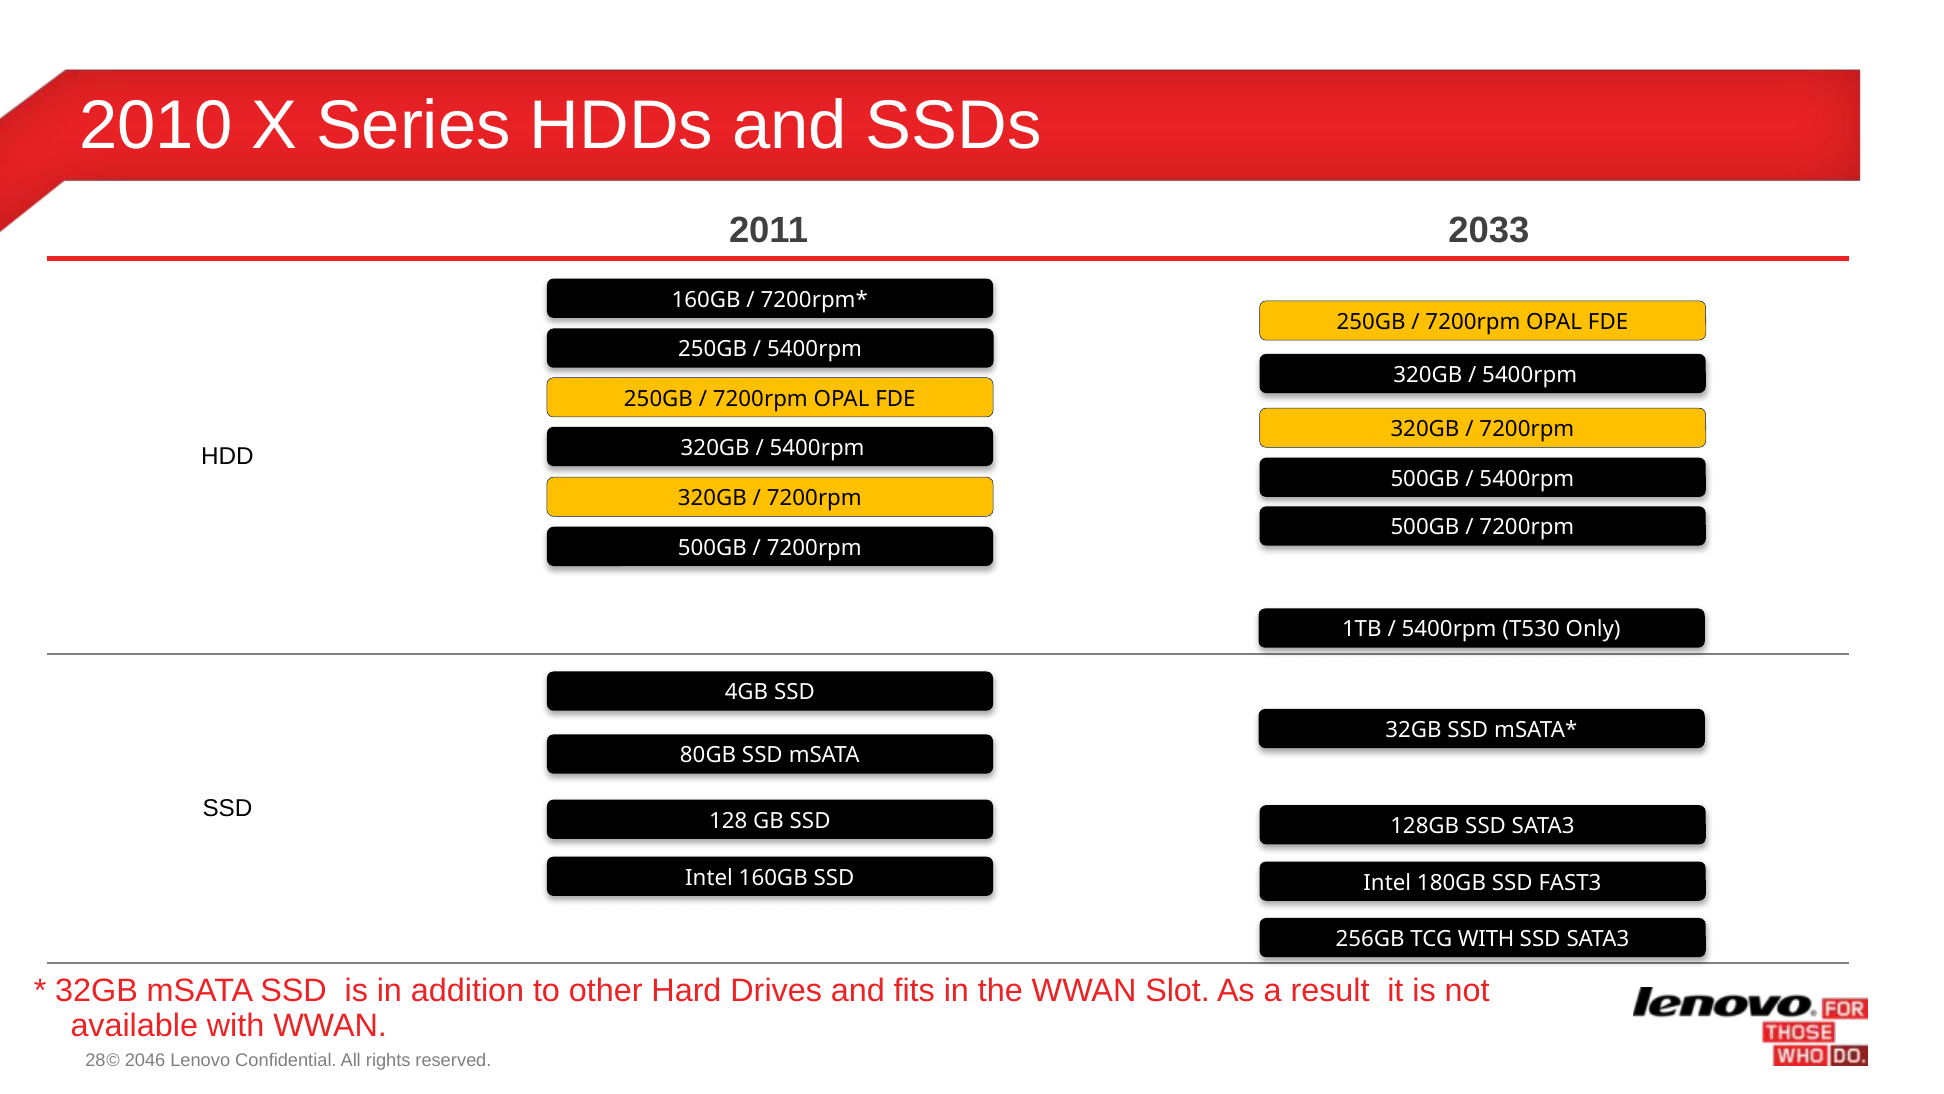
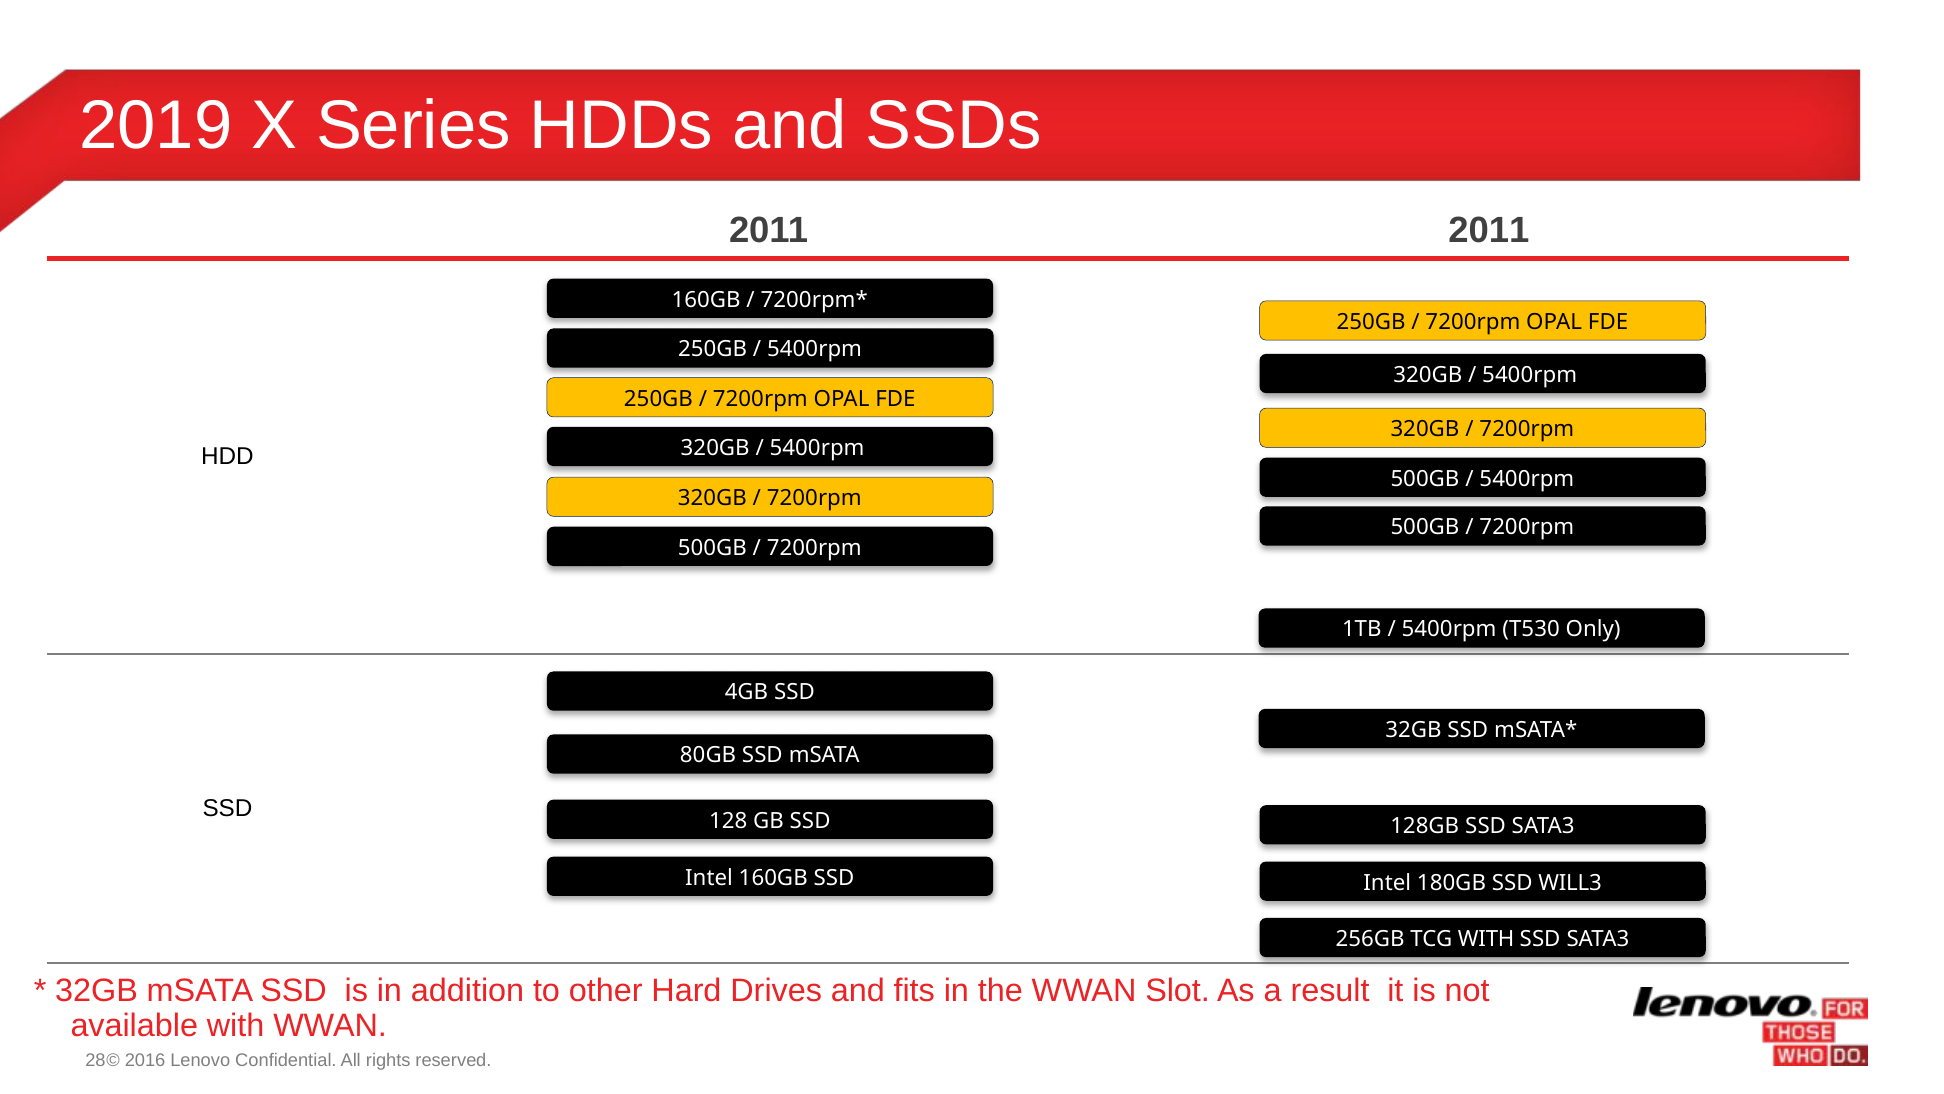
2010: 2010 -> 2019 (156, 126)
2011 2033: 2033 -> 2011 (1489, 231)
FAST3: FAST3 -> WILL3 (1570, 882)
2046: 2046 -> 2016 (145, 1060)
